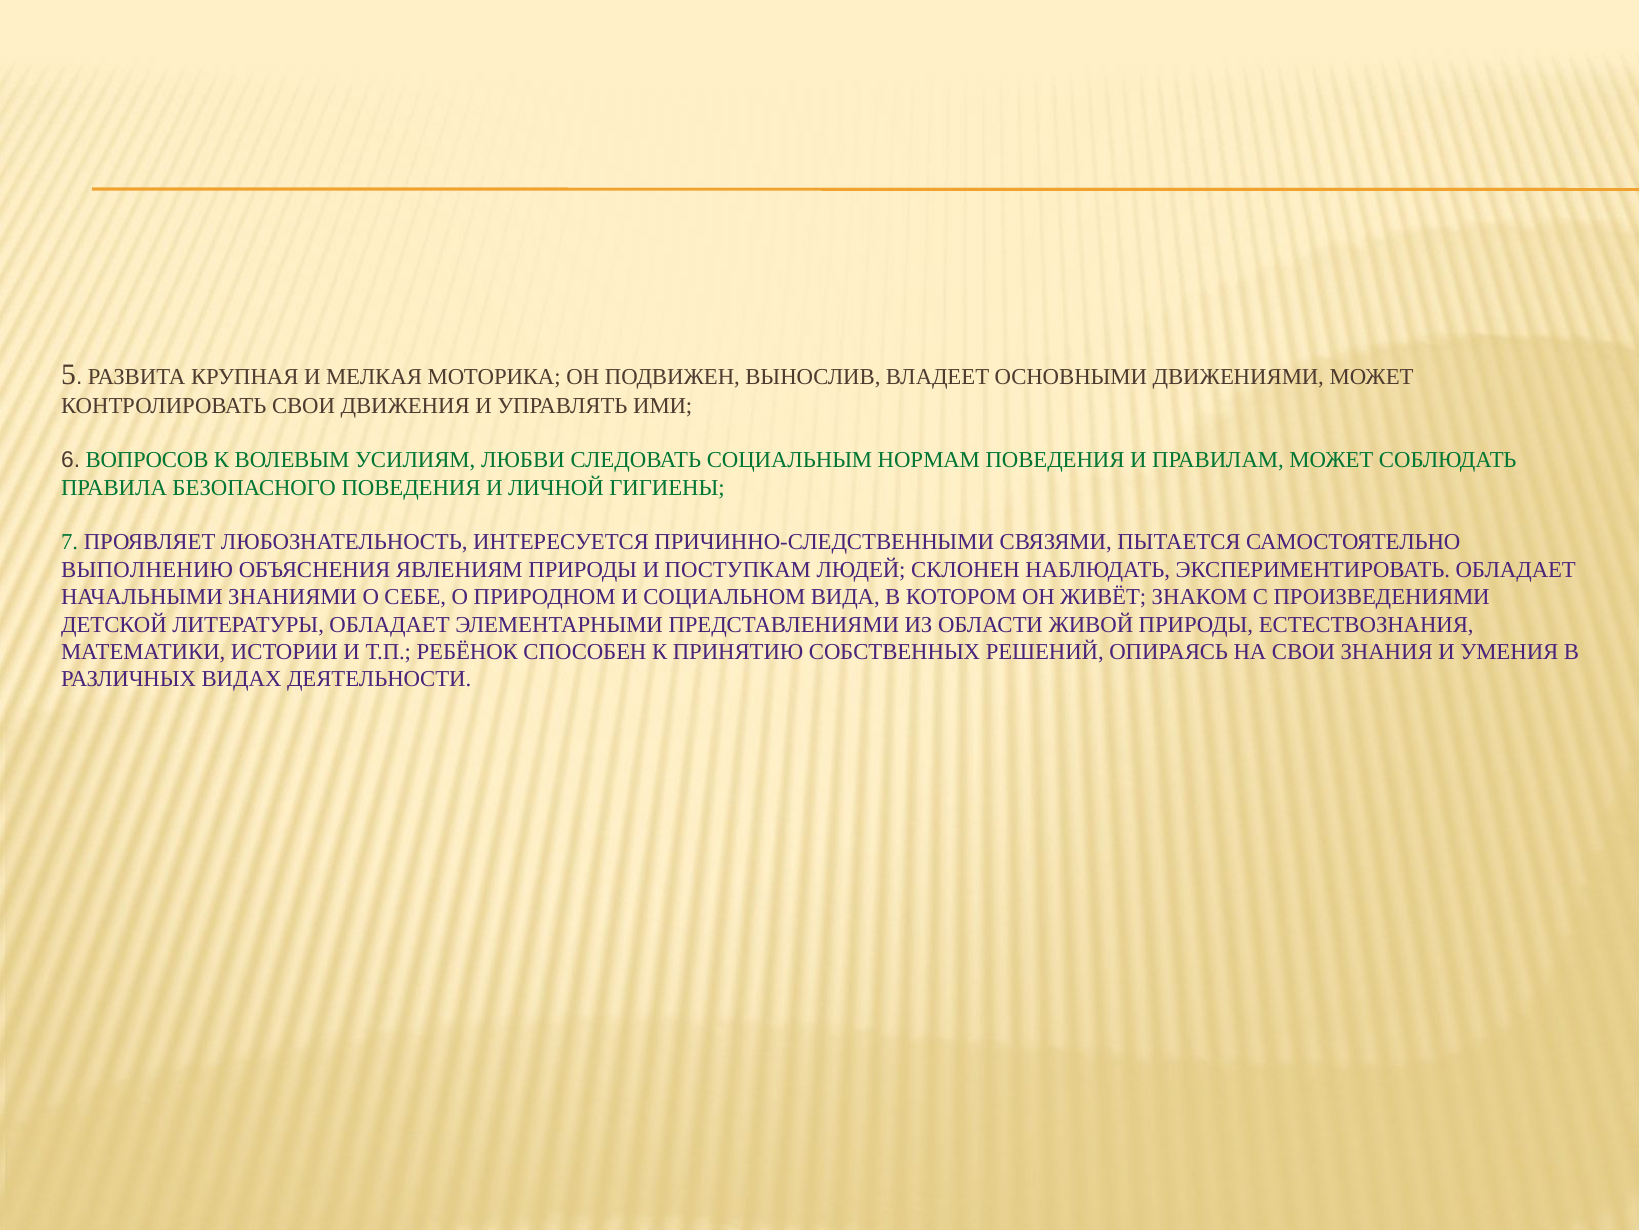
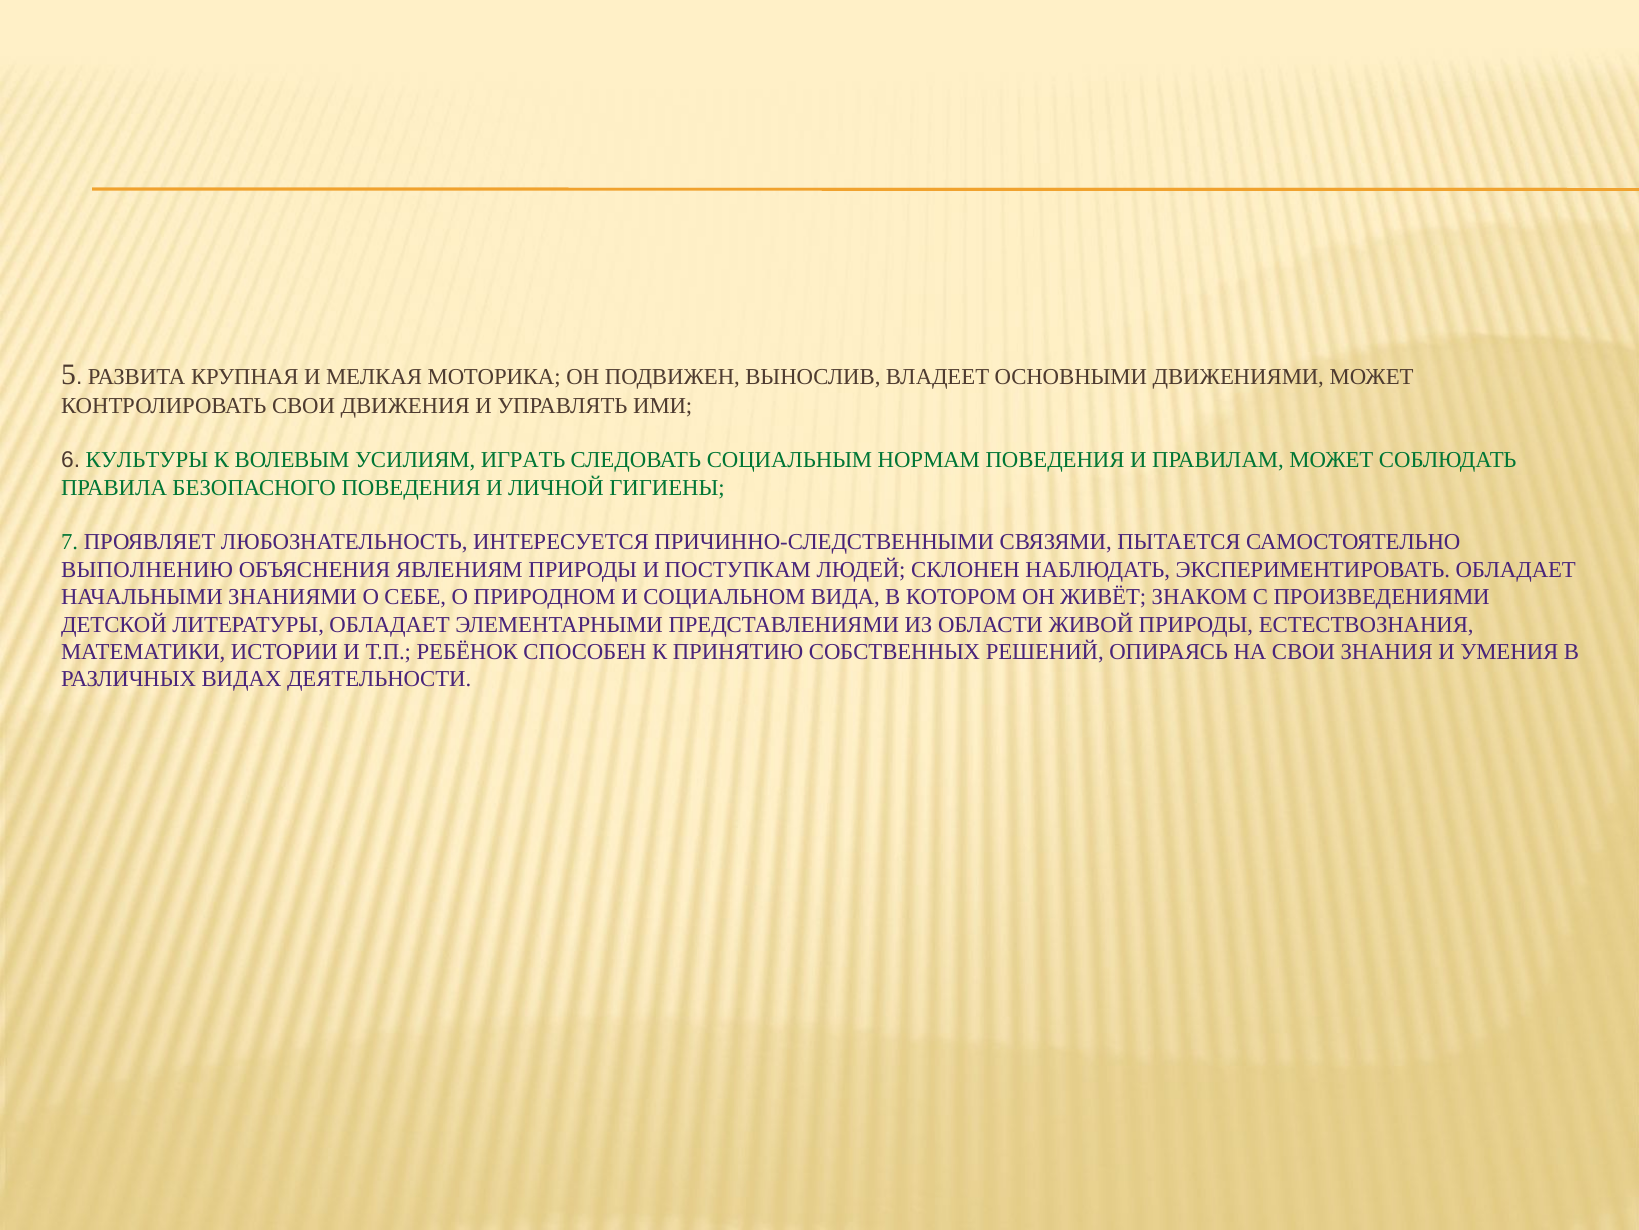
ВОПРОСОВ: ВОПРОСОВ -> КУЛЬТУРЫ (147, 460)
ЛЮБВИ: ЛЮБВИ -> ИГРАТЬ (523, 460)
